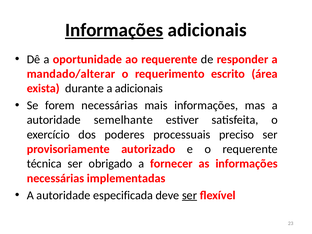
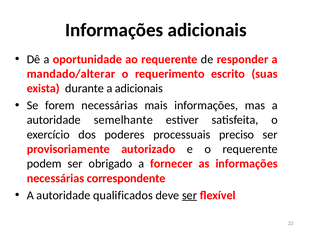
Informações underline: present -> none (114, 30)
área: área -> suas (265, 74)
técnica: técnica -> podem (44, 164)
implementadas: implementadas -> correspondente (126, 178)
especificada: especificada -> qualificados (123, 195)
